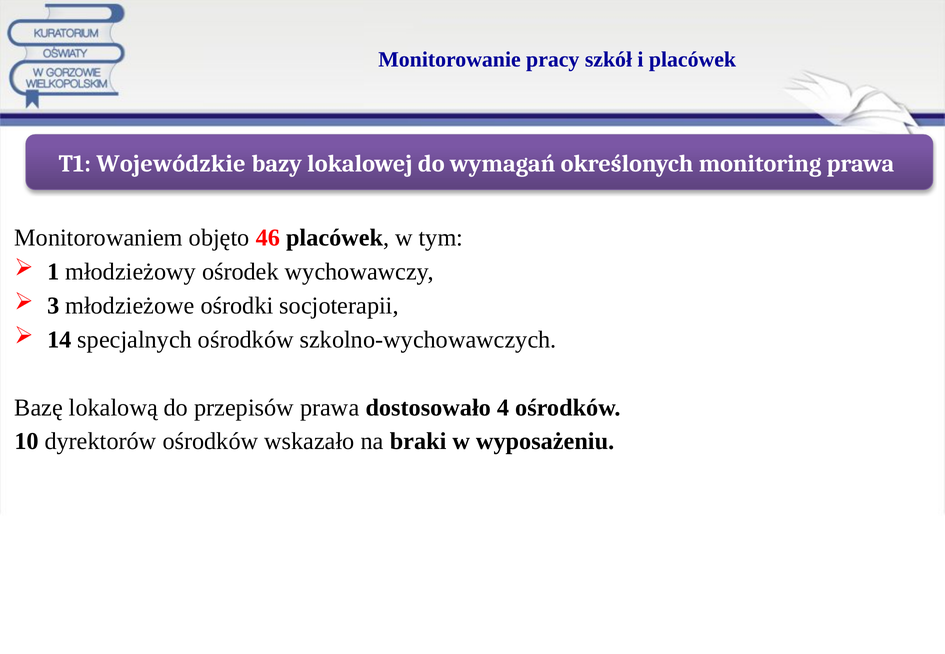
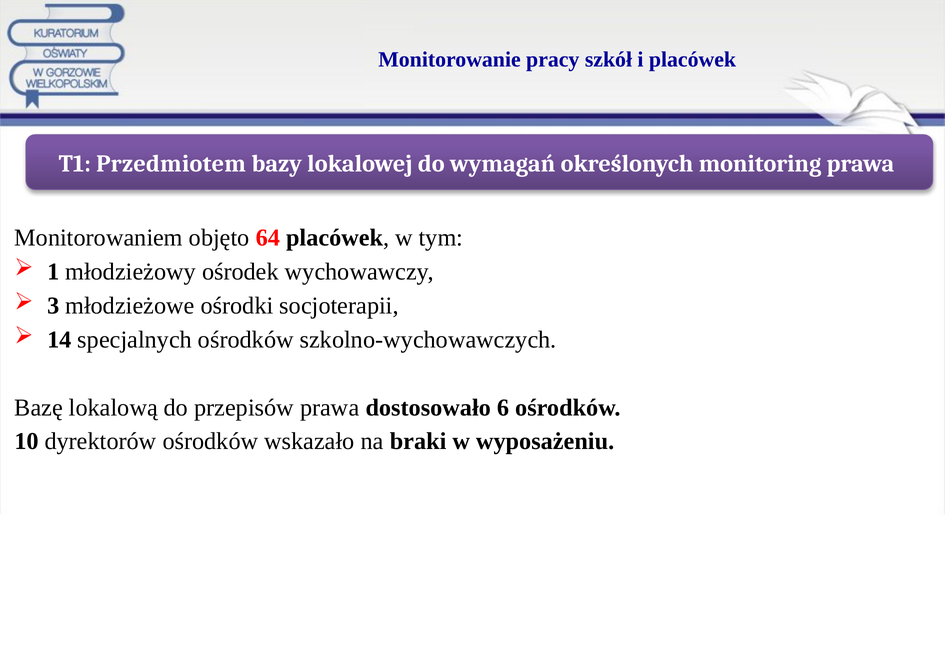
Wojewódzkie: Wojewódzkie -> Przedmiotem (171, 164)
46: 46 -> 64 (268, 238)
4: 4 -> 6 (503, 408)
